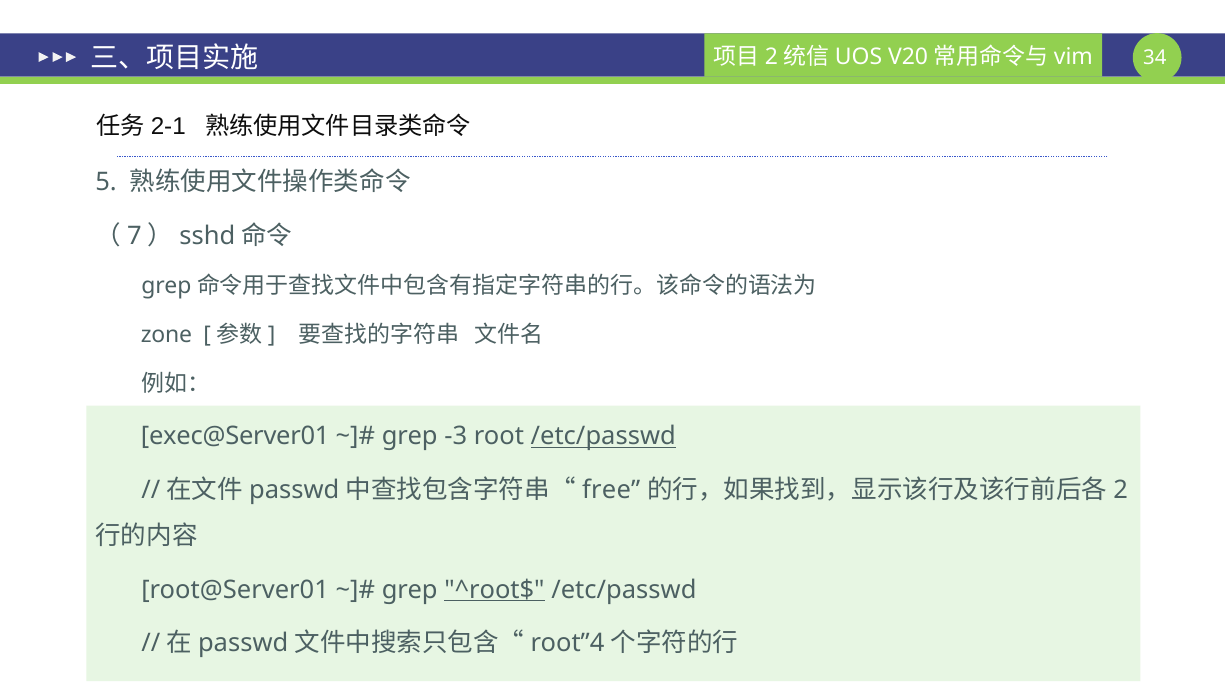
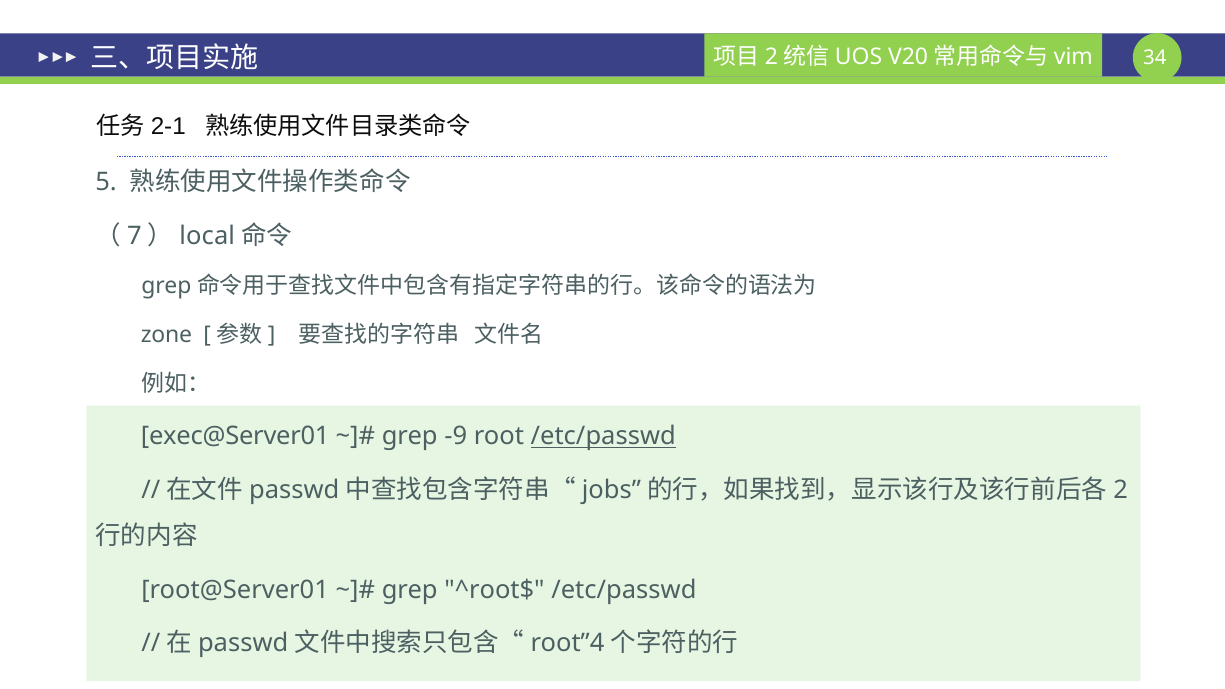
sshd: sshd -> local (207, 236)
-3: -3 -> -9 (456, 436)
free: free -> jobs (611, 490)
^root$ underline: present -> none (494, 590)
